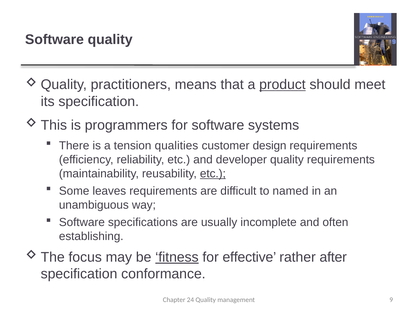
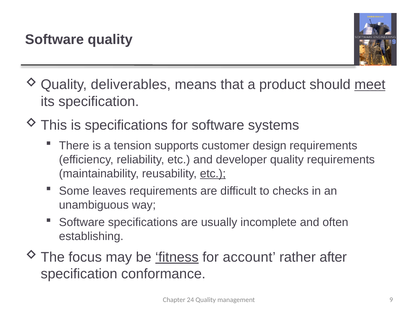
practitioners: practitioners -> deliverables (131, 85)
product underline: present -> none (282, 85)
meet underline: none -> present (370, 85)
is programmers: programmers -> specifications (126, 125)
qualities: qualities -> supports (177, 145)
named: named -> checks (291, 191)
effective: effective -> account (249, 257)
